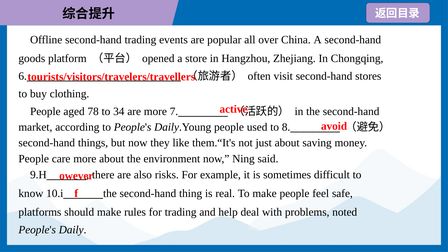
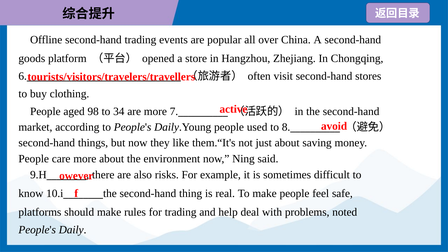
78: 78 -> 98 (93, 111)
